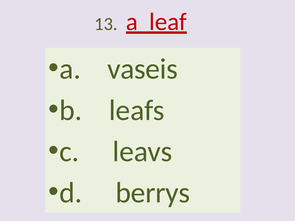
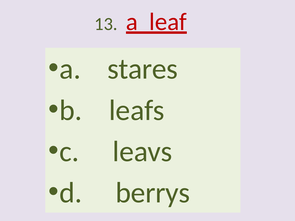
vaseis: vaseis -> stares (143, 69)
